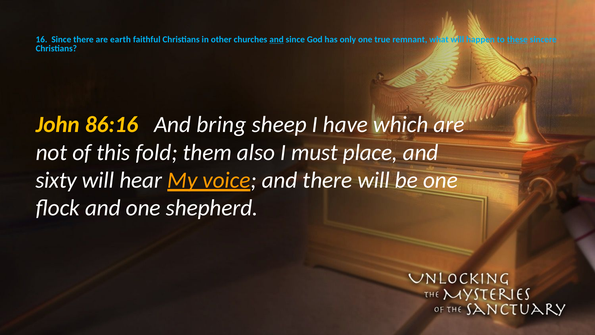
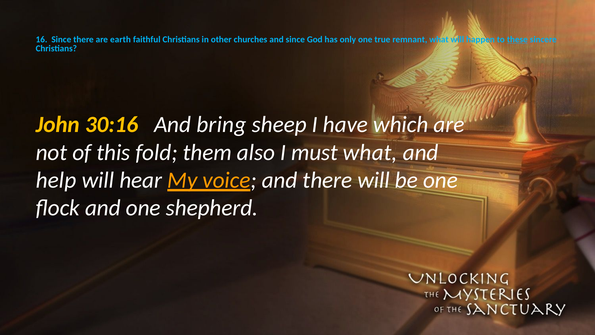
and underline: present -> none (277, 40)
86:16: 86:16 -> 30:16 (112, 125)
must place: place -> what (370, 152)
sixty: sixty -> help (56, 180)
